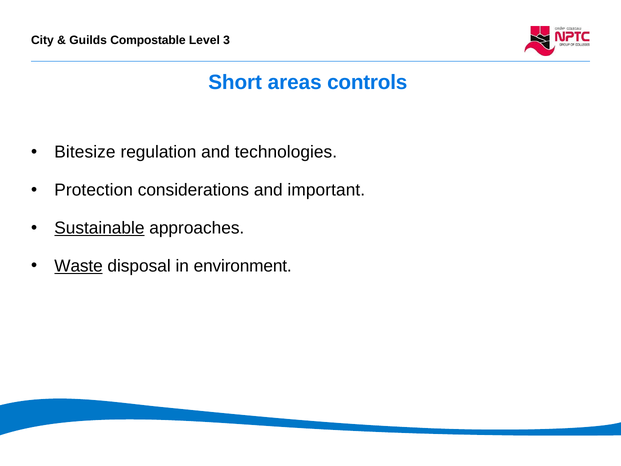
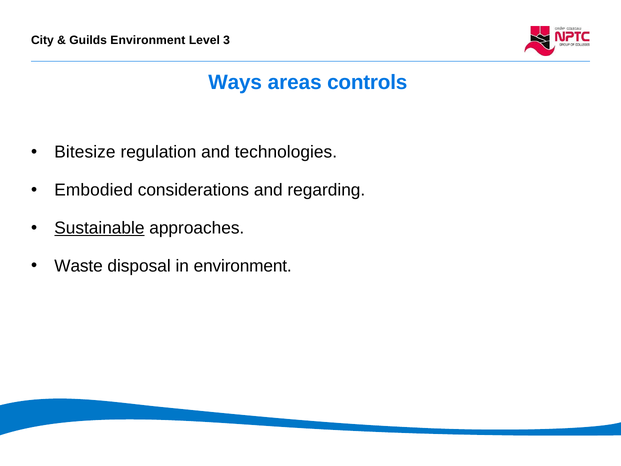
Compostable: Compostable -> Environment (148, 40)
Short: Short -> Ways (235, 82)
Protection: Protection -> Embodied (94, 190)
important: important -> regarding (326, 190)
Waste underline: present -> none (79, 266)
